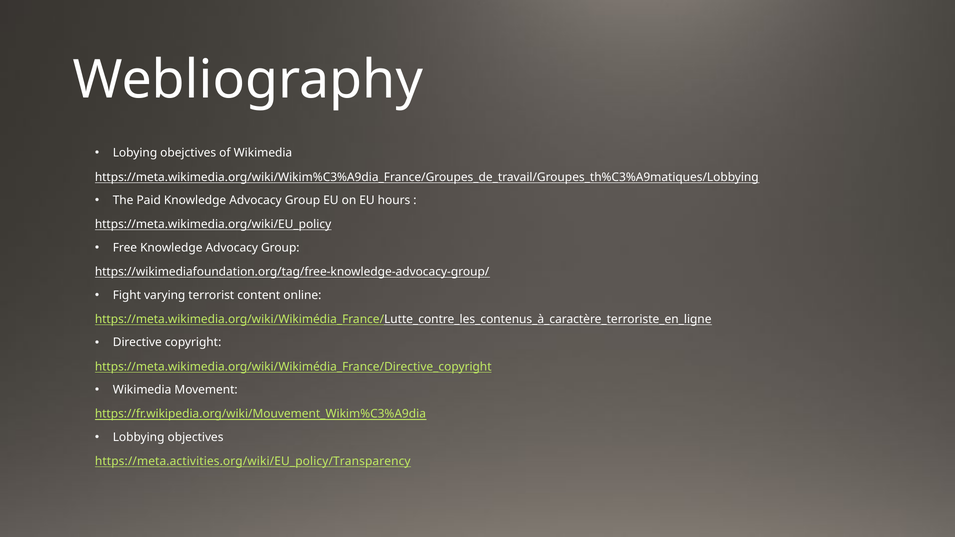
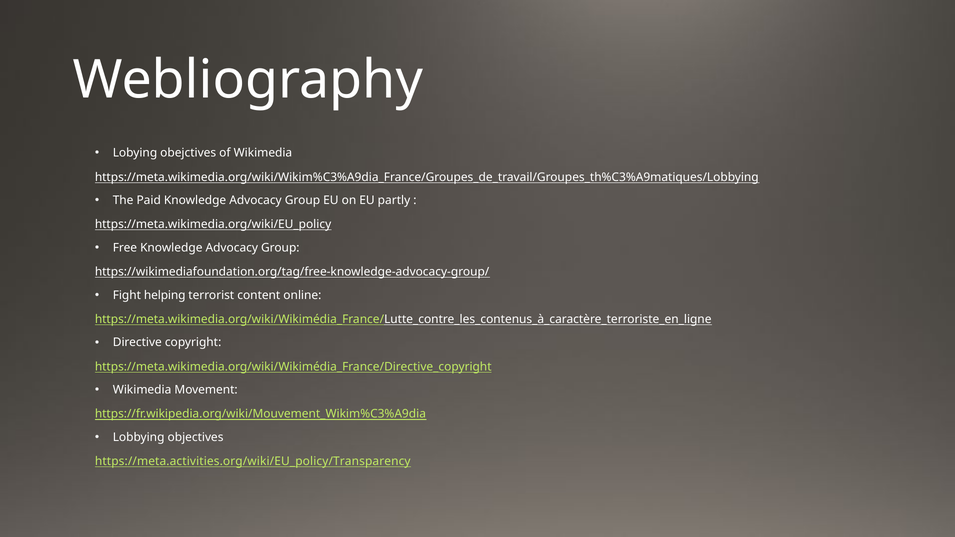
hours: hours -> partly (394, 200)
varying: varying -> helping (165, 295)
